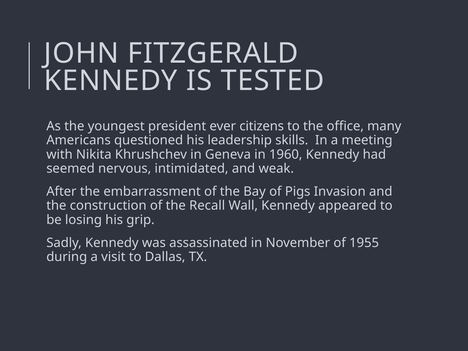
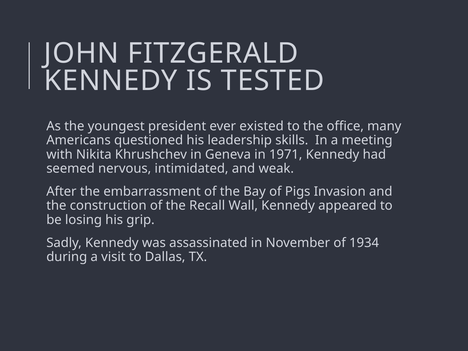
citizens: citizens -> existed (262, 126)
1960: 1960 -> 1971 (286, 154)
1955: 1955 -> 1934 (364, 243)
